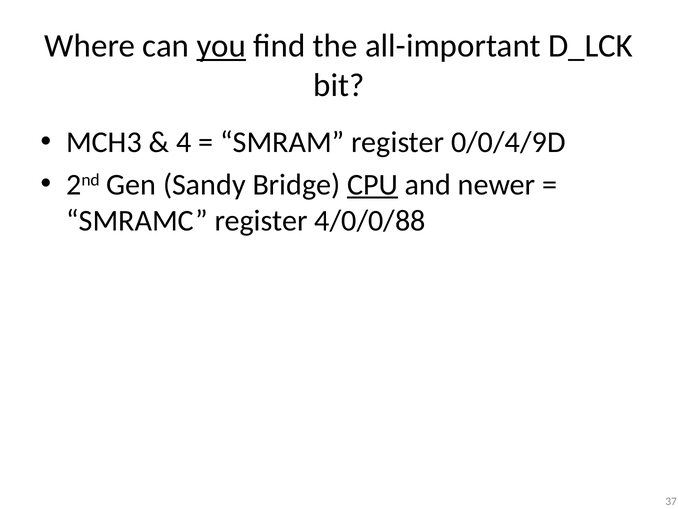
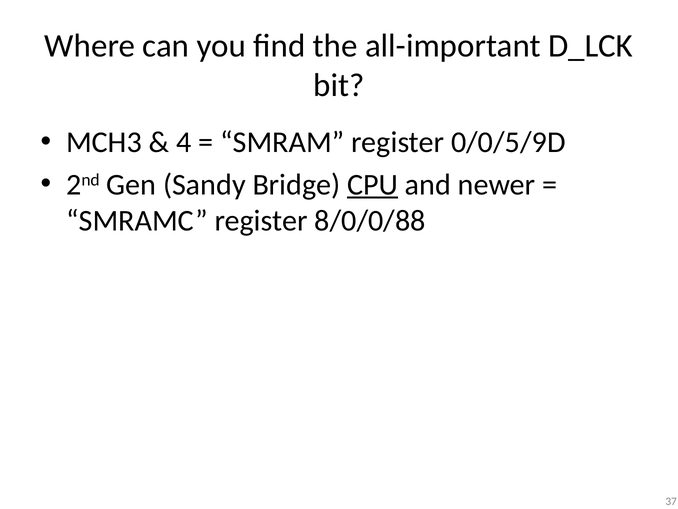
you underline: present -> none (221, 46)
0/0/4/9D: 0/0/4/9D -> 0/0/5/9D (508, 142)
4/0/0/88: 4/0/0/88 -> 8/0/0/88 (370, 221)
